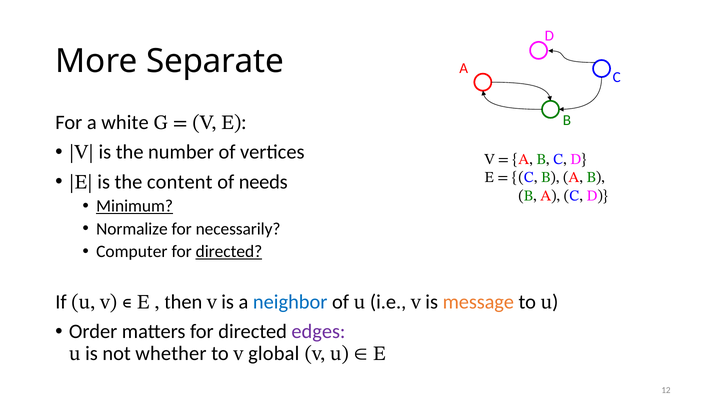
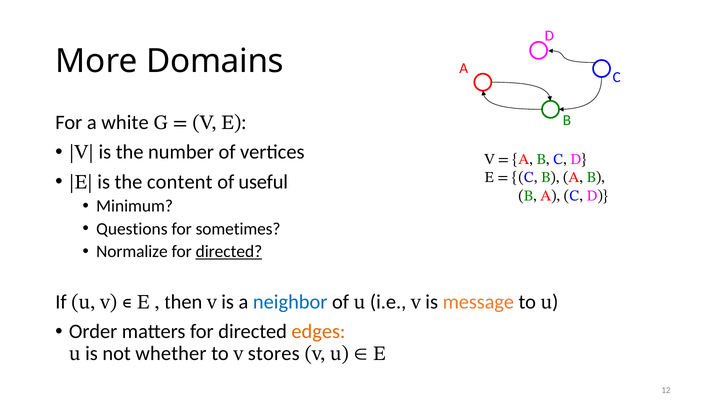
Separate: Separate -> Domains (215, 61)
needs: needs -> useful (263, 182)
Minimum underline: present -> none (135, 206)
Normalize: Normalize -> Questions (132, 228)
necessarily: necessarily -> sometimes (238, 228)
Computer: Computer -> Normalize (132, 251)
edges colour: purple -> orange (318, 331)
global: global -> stores (274, 353)
